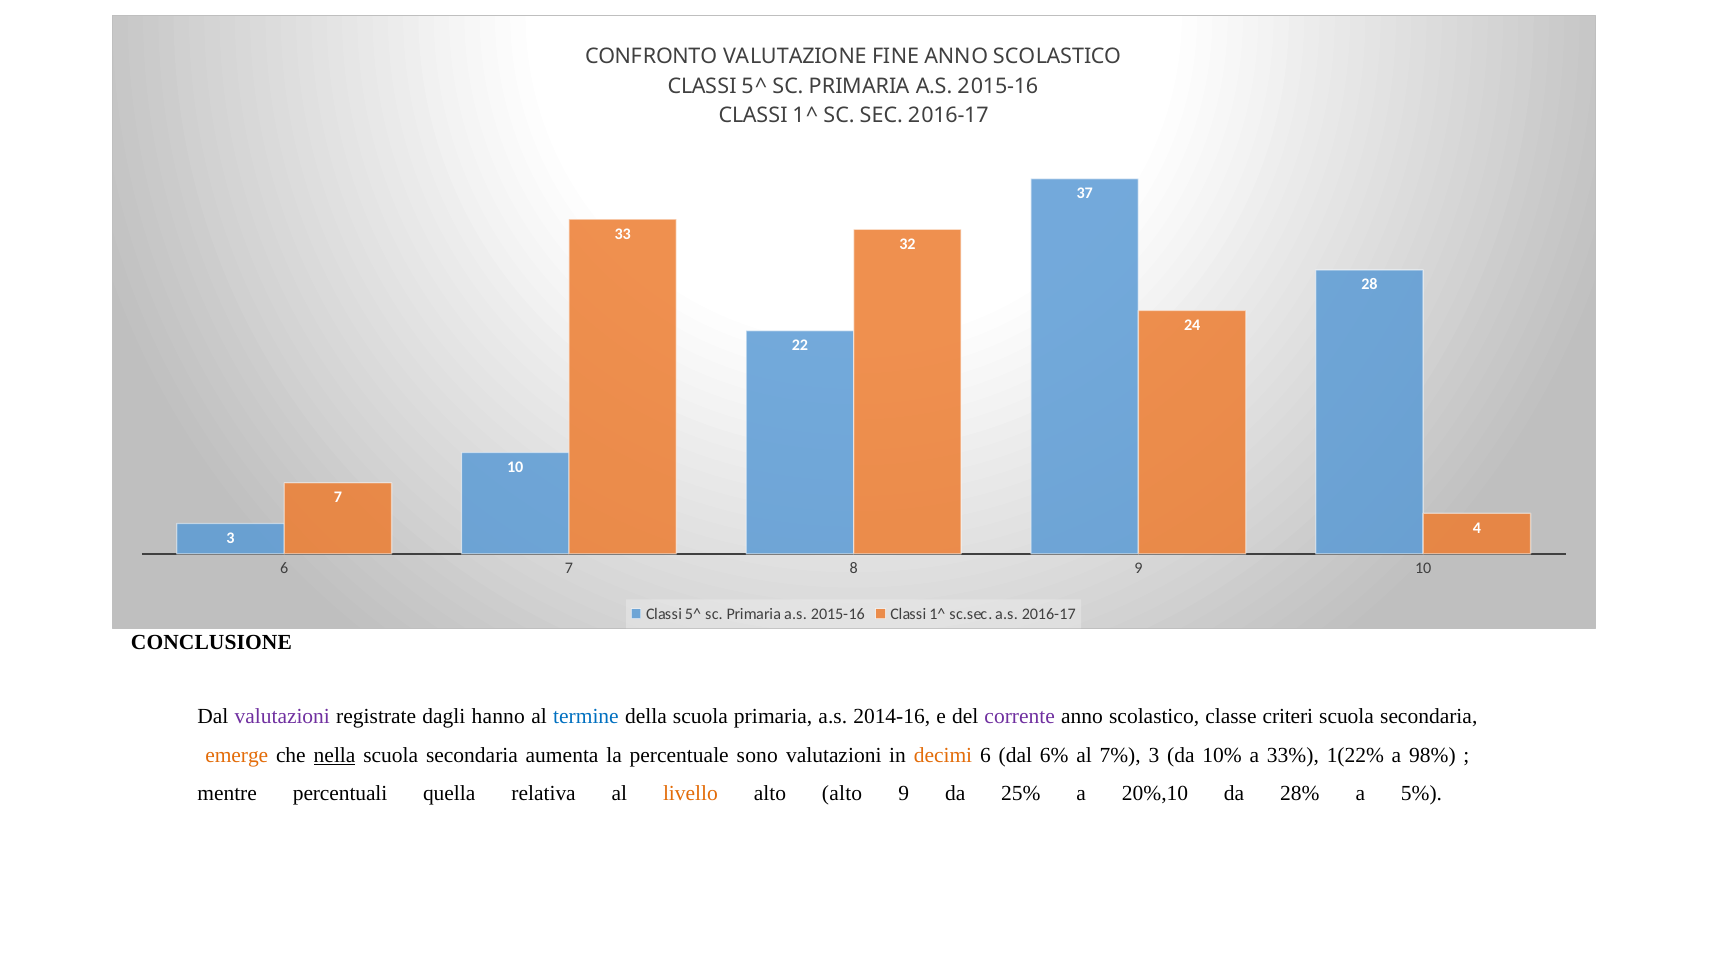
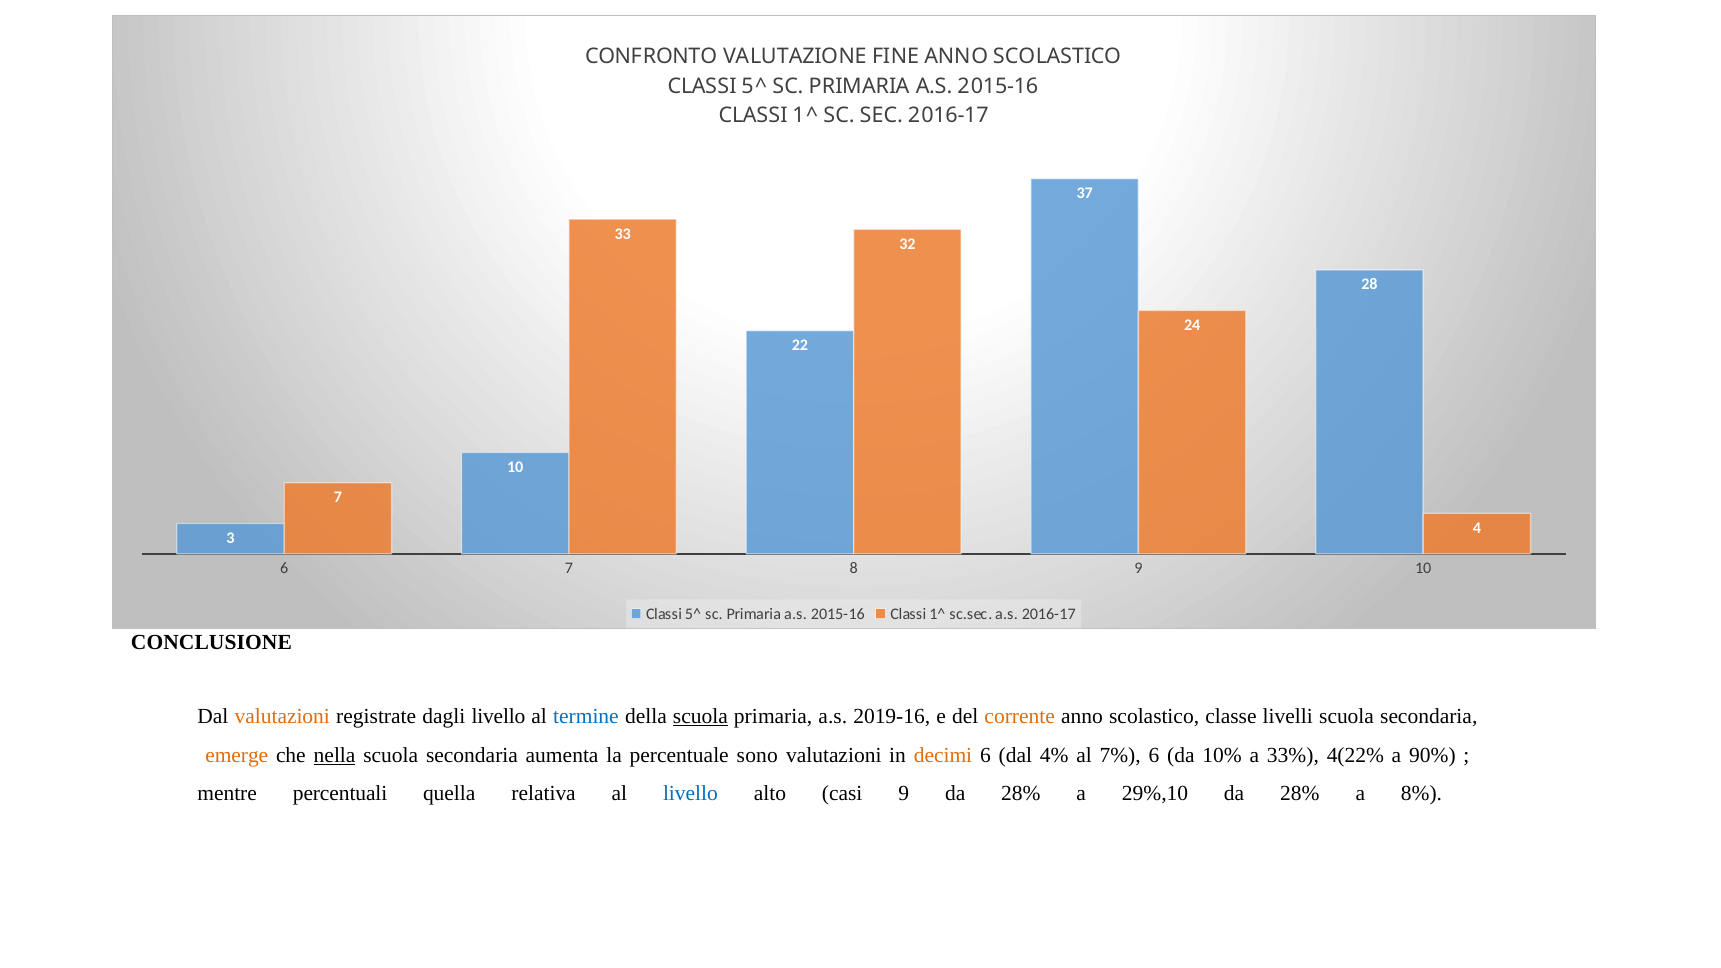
valutazioni colour: purple -> orange (282, 716)
dagli hanno: hanno -> livello (498, 716)
scuola underline: none -> present (700, 716)
2014-16: 2014-16 -> 2019-16 (892, 716)
corrente colour: purple -> orange (1020, 716)
criteri: criteri -> livelli (1288, 716)
6%: 6% -> 4% (1054, 755)
7% 3: 3 -> 6 (1154, 755)
1(22%: 1(22% -> 4(22% (1355, 755)
98%: 98% -> 90% (1432, 755)
livello colour: orange -> blue (690, 794)
alto alto: alto -> casi (842, 794)
9 da 25%: 25% -> 28% (1021, 794)
20%,10: 20%,10 -> 29%,10 (1155, 794)
5%: 5% -> 8% (1421, 794)
